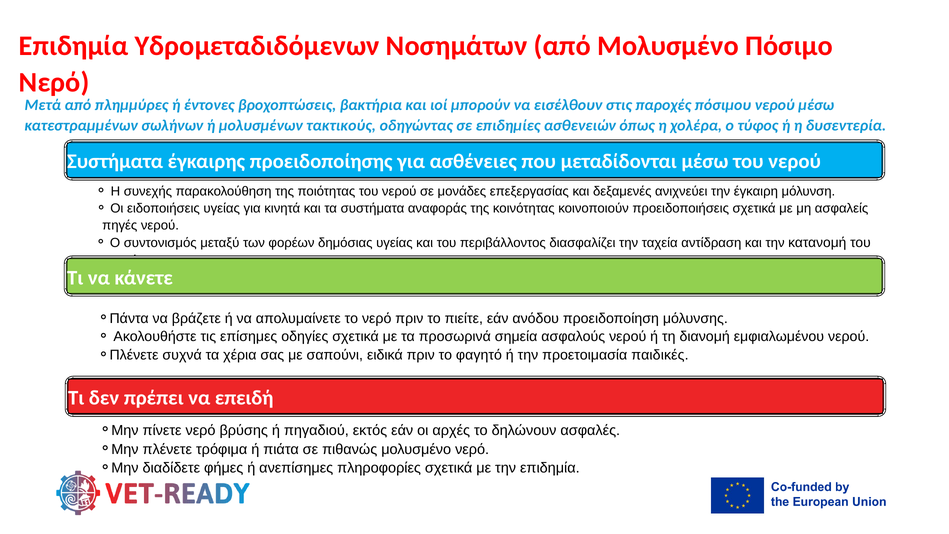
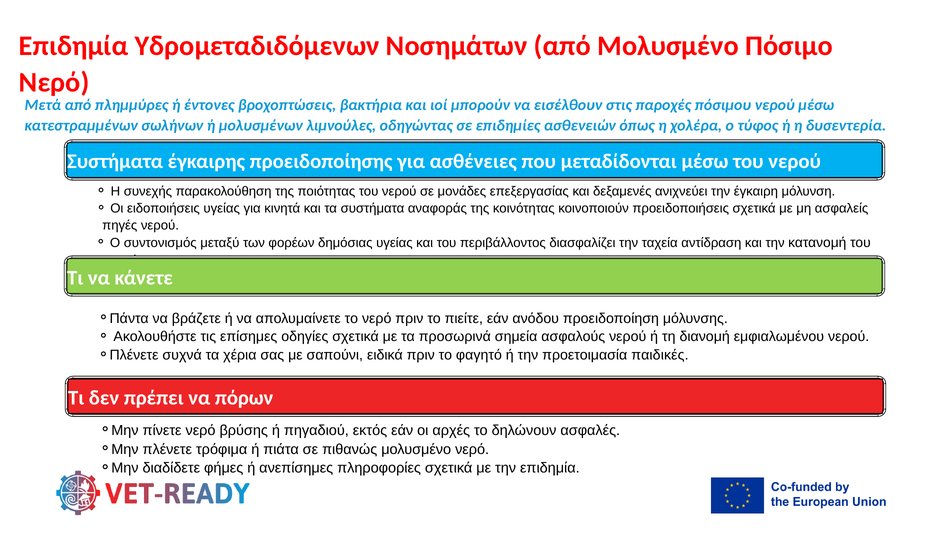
τακτικούς: τακτικούς -> λιμνούλες (341, 126)
επειδή: επειδή -> πόρων (244, 398)
